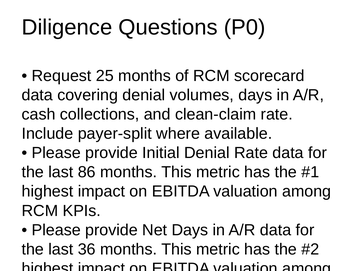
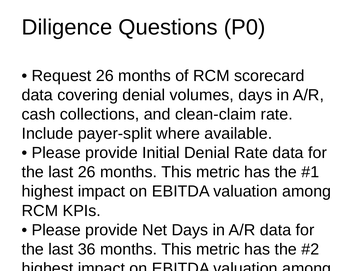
Request 25: 25 -> 26 (105, 76)
last 86: 86 -> 26 (87, 172)
